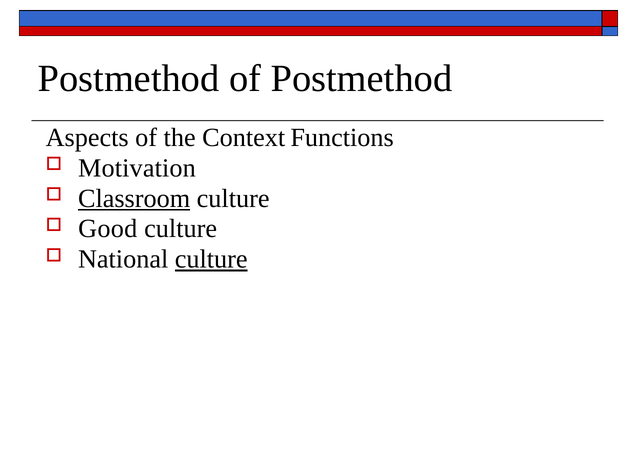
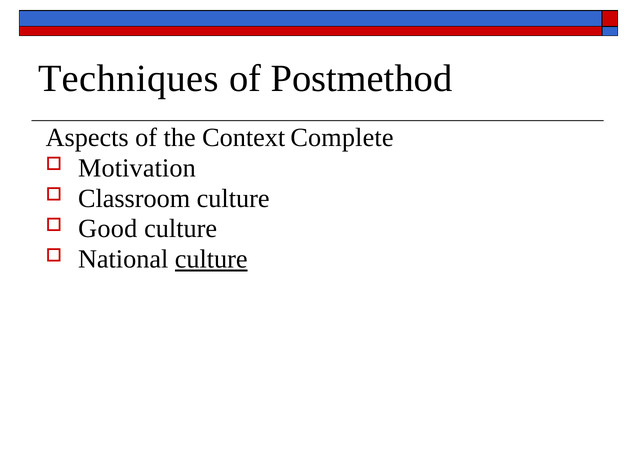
Postmethod: Postmethod -> Techniques (128, 79)
Functions: Functions -> Complete (342, 138)
Classroom underline: present -> none (134, 199)
